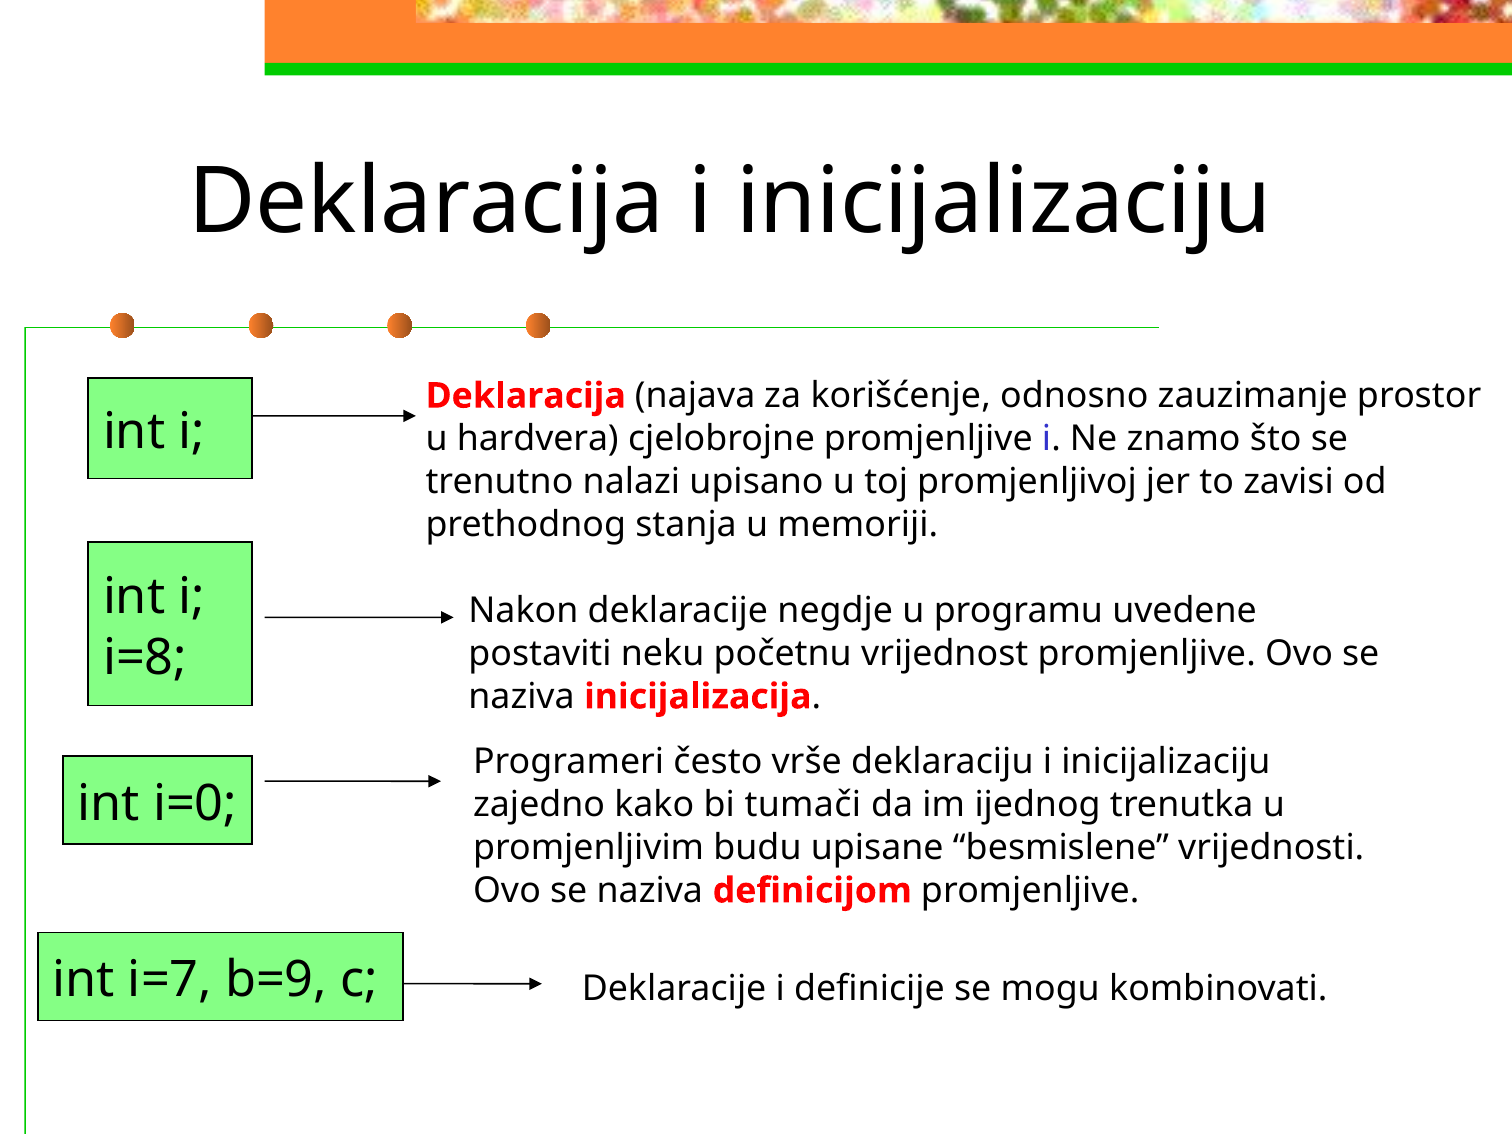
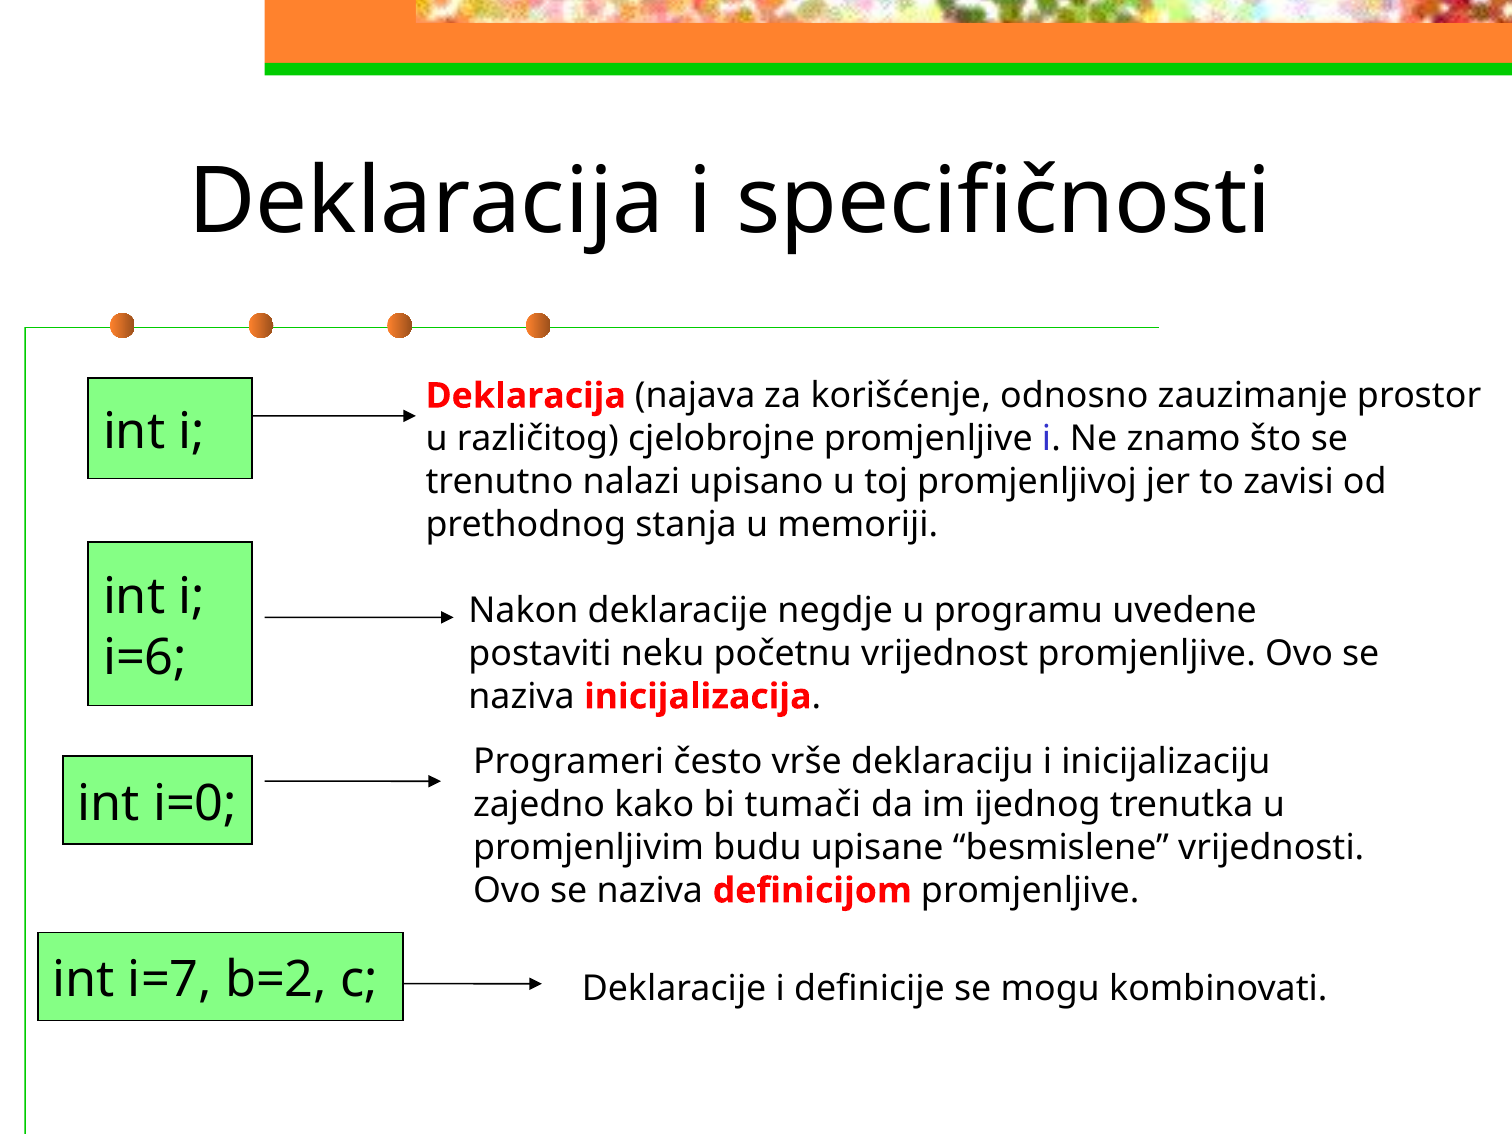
Deklaracija i inicijalizaciju: inicijalizaciju -> specifičnosti (1004, 202)
hardvera: hardvera -> različitog (538, 439)
i=8: i=8 -> i=6 (145, 657)
b=9: b=9 -> b=2 (276, 980)
